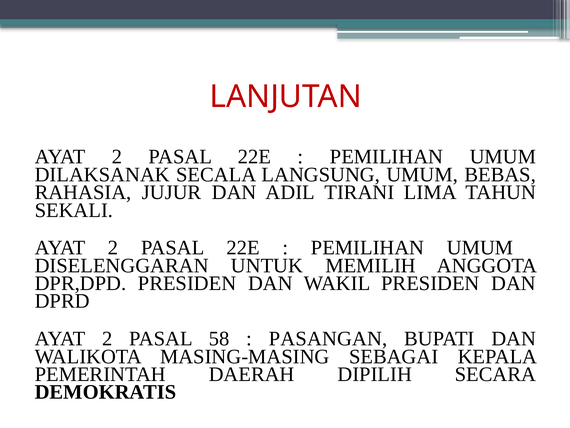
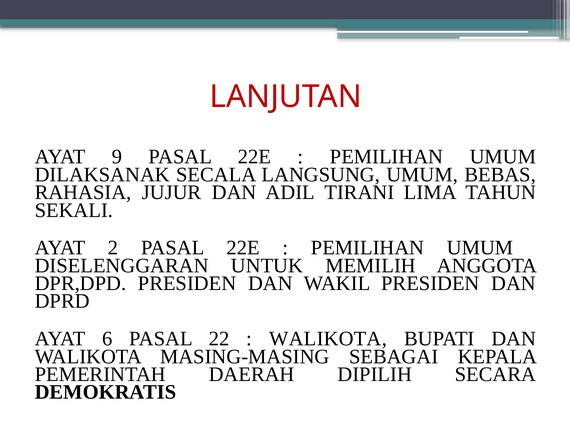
2: 2 -> 9 (117, 157)
2: 2 -> 6 (107, 338)
58: 58 -> 22 (219, 338)
PASANGAN: PASANGAN -> WALIKOTA (328, 338)
